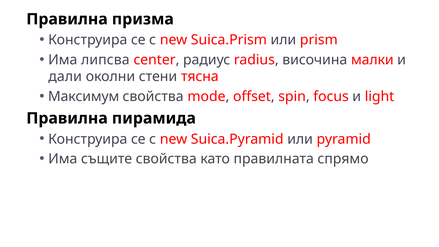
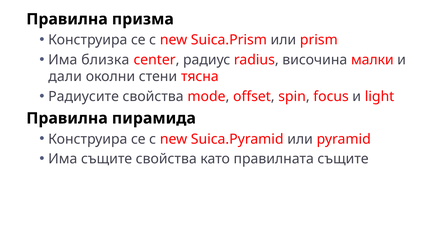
липсва: липсва -> близка (105, 60)
Максимум: Максимум -> Радиусите (84, 97)
правилната спрямо: спрямо -> същите (343, 159)
